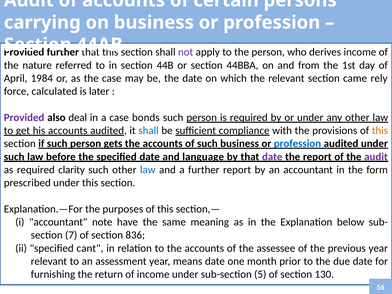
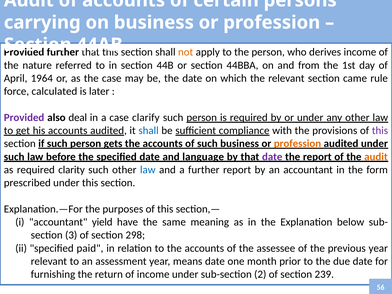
not colour: purple -> orange (186, 52)
1984: 1984 -> 1964 (42, 78)
rely: rely -> rule (379, 78)
bonds: bonds -> clarify (146, 117)
this colour: orange -> purple (380, 131)
profession colour: blue -> orange (297, 144)
audit colour: purple -> orange (376, 157)
note: note -> yield (102, 222)
7: 7 -> 3 (71, 235)
836: 836 -> 298 (135, 235)
cant: cant -> paid (90, 248)
5: 5 -> 2 (260, 274)
130: 130 -> 239 (324, 274)
